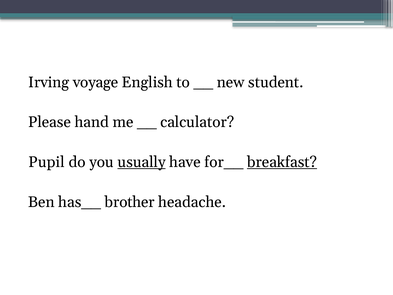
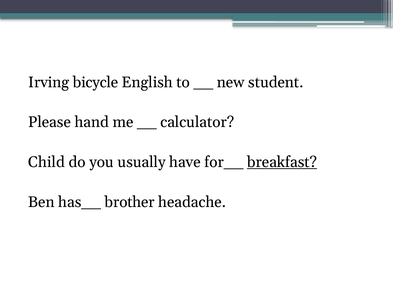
voyage: voyage -> bicycle (96, 82)
Pupil: Pupil -> Child (47, 162)
usually underline: present -> none (142, 162)
